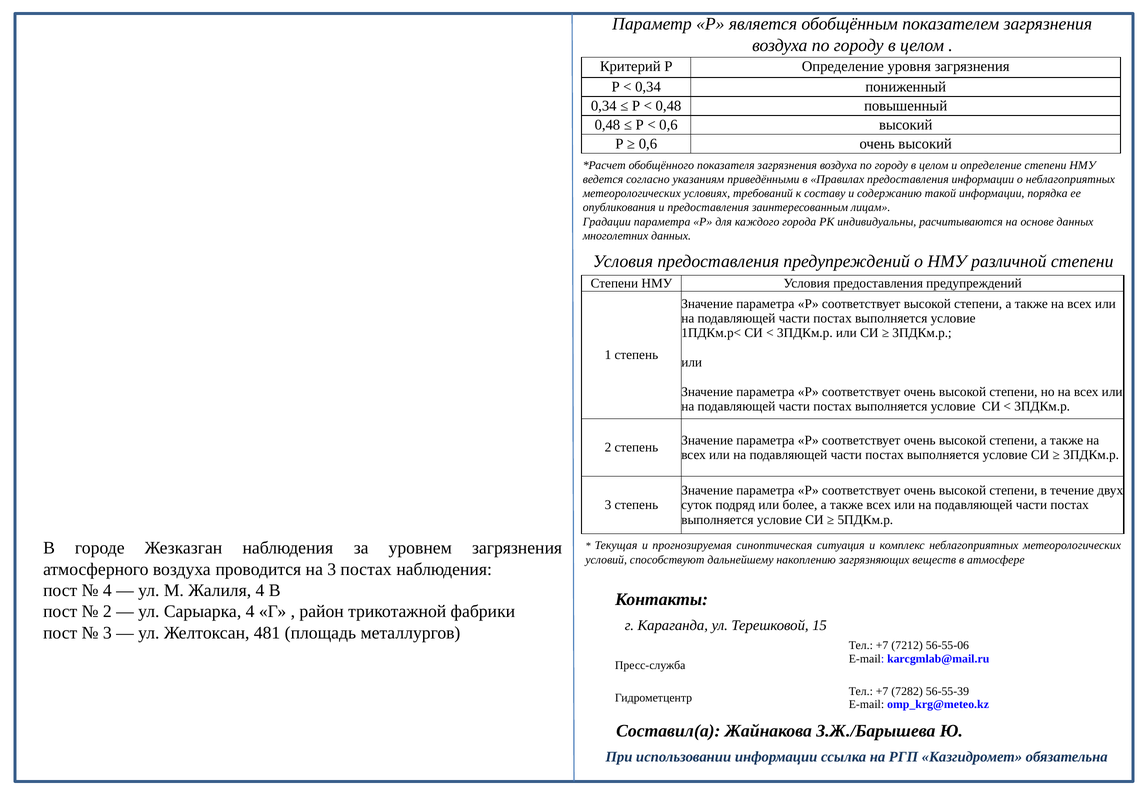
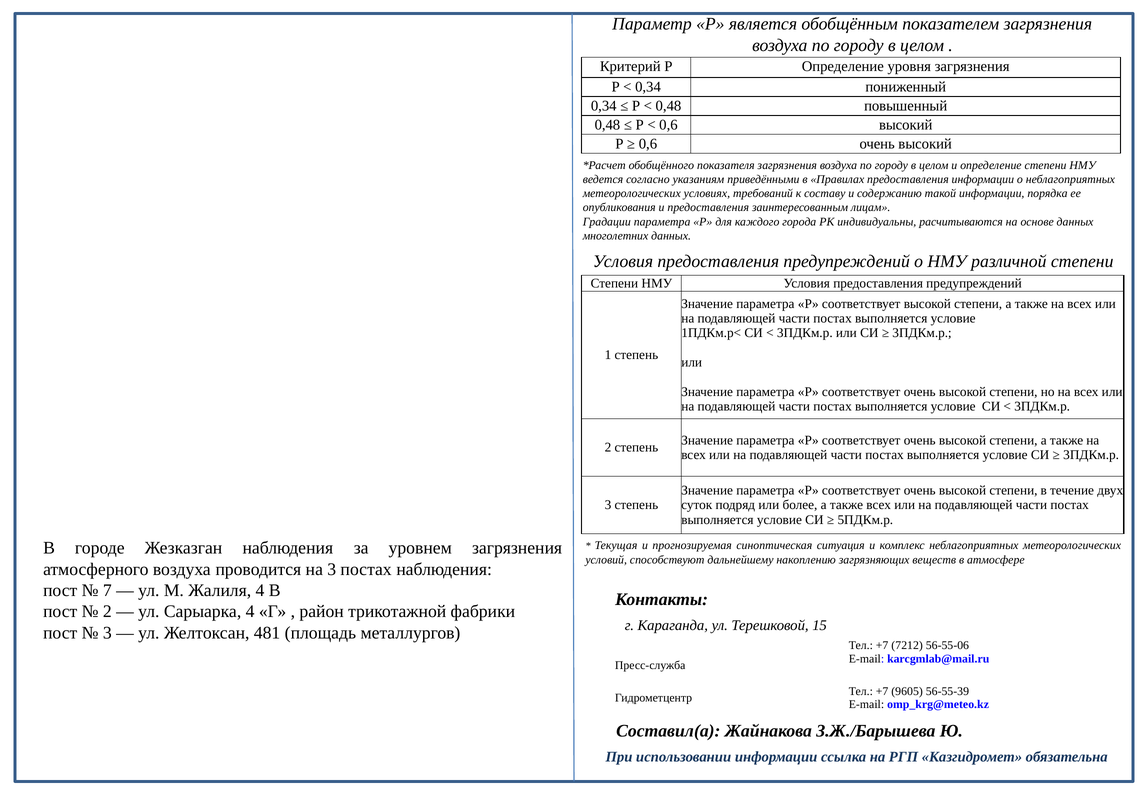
4: 4 -> 7 (107, 590)
7282: 7282 -> 9605 (907, 691)
